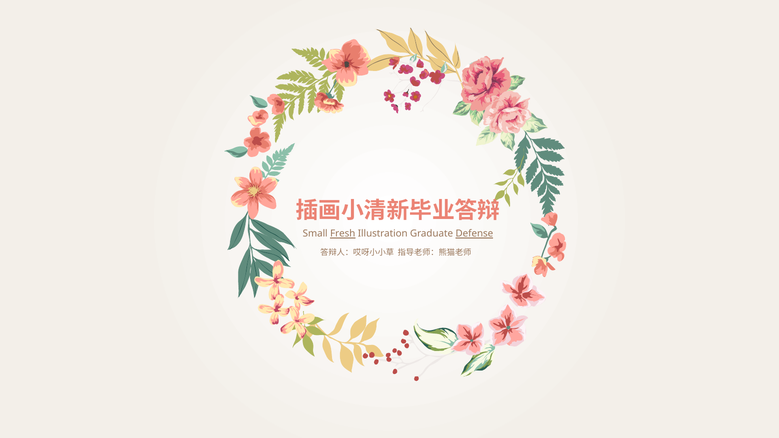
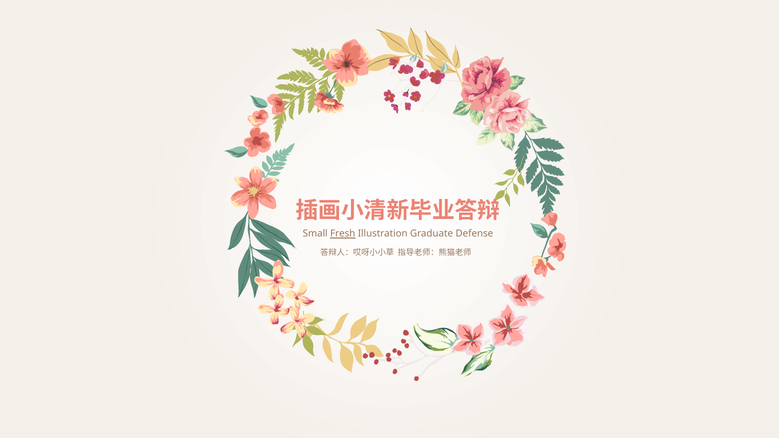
Defense underline: present -> none (474, 234)
